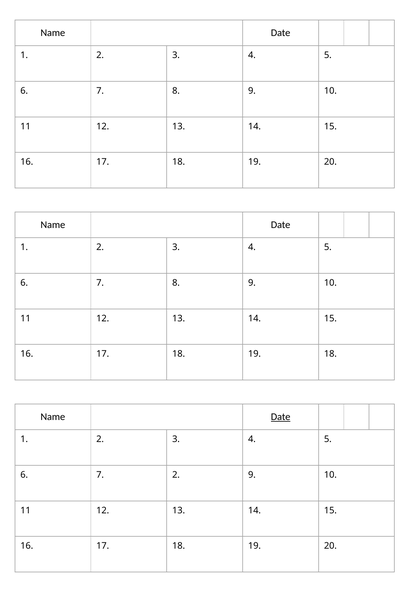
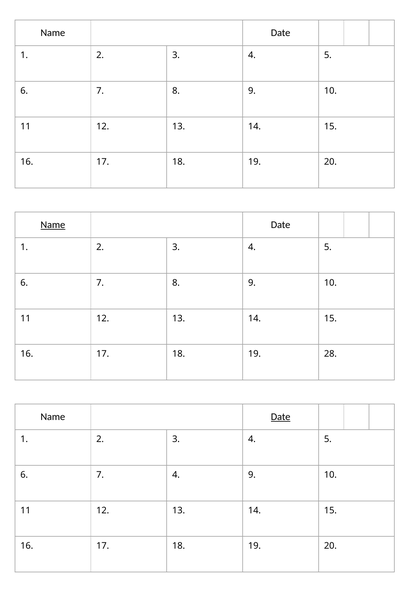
Name underline: none -> present (53, 225)
19 18: 18 -> 28 (330, 354)
7 2: 2 -> 4 (176, 475)
